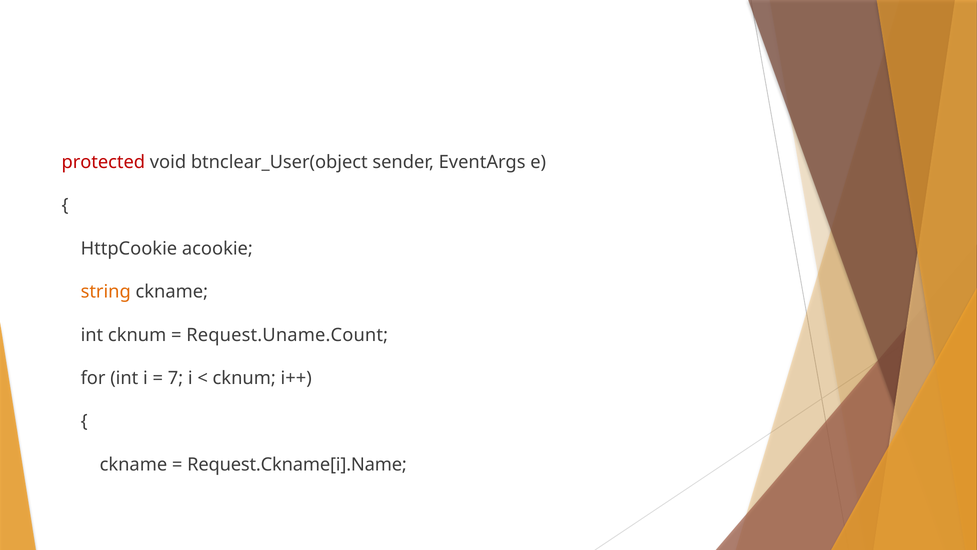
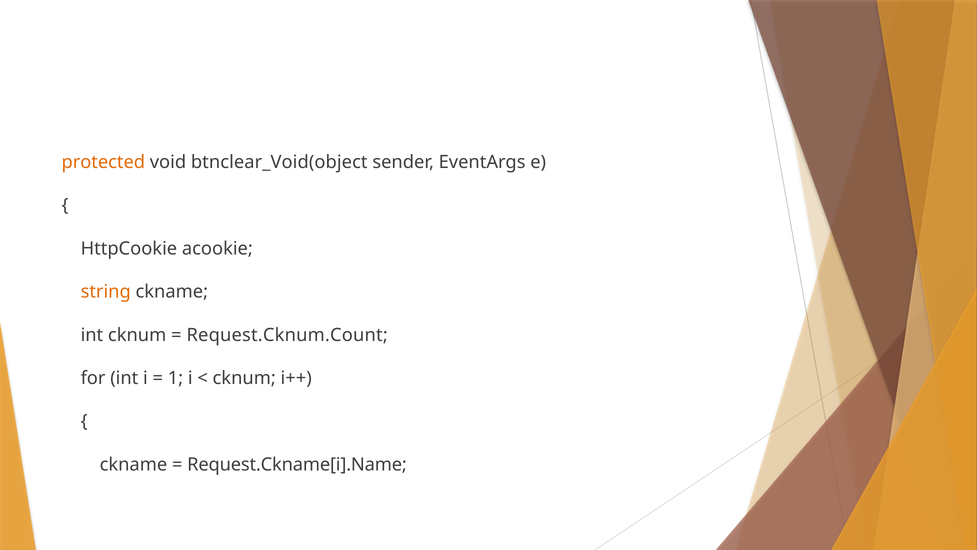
protected colour: red -> orange (103, 162)
btnclear_User(object: btnclear_User(object -> btnclear_Void(object (279, 162)
Request.Uname.Count: Request.Uname.Count -> Request.Cknum.Count (287, 335)
7: 7 -> 1 (176, 378)
